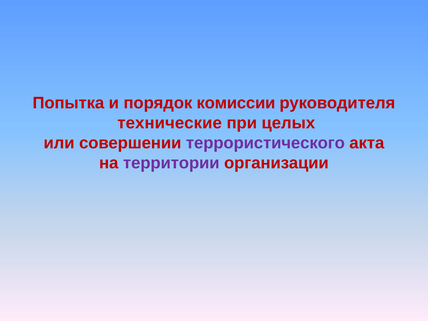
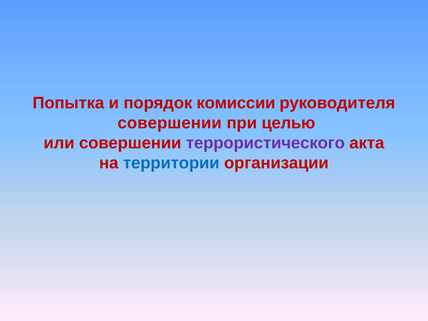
технические: технические -> совершении (170, 123)
целых: целых -> целью (288, 123)
территории colour: purple -> blue (171, 163)
